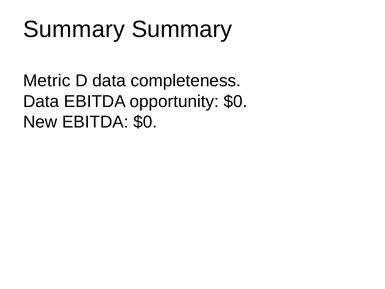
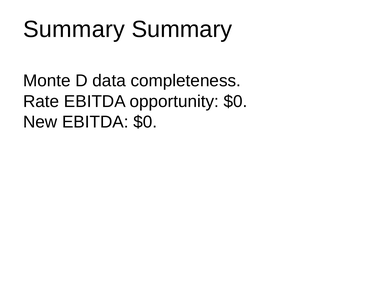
Metric: Metric -> Monte (47, 81)
Data: Data -> Rate (41, 101)
